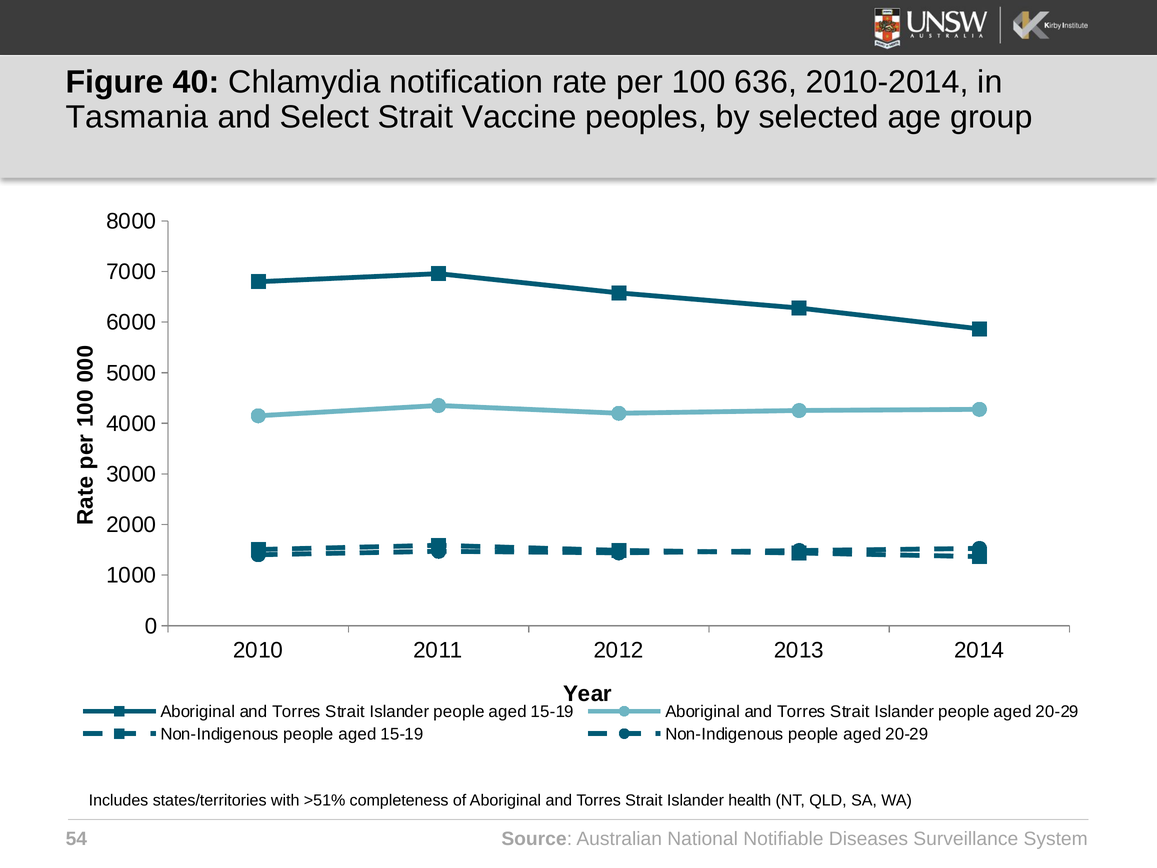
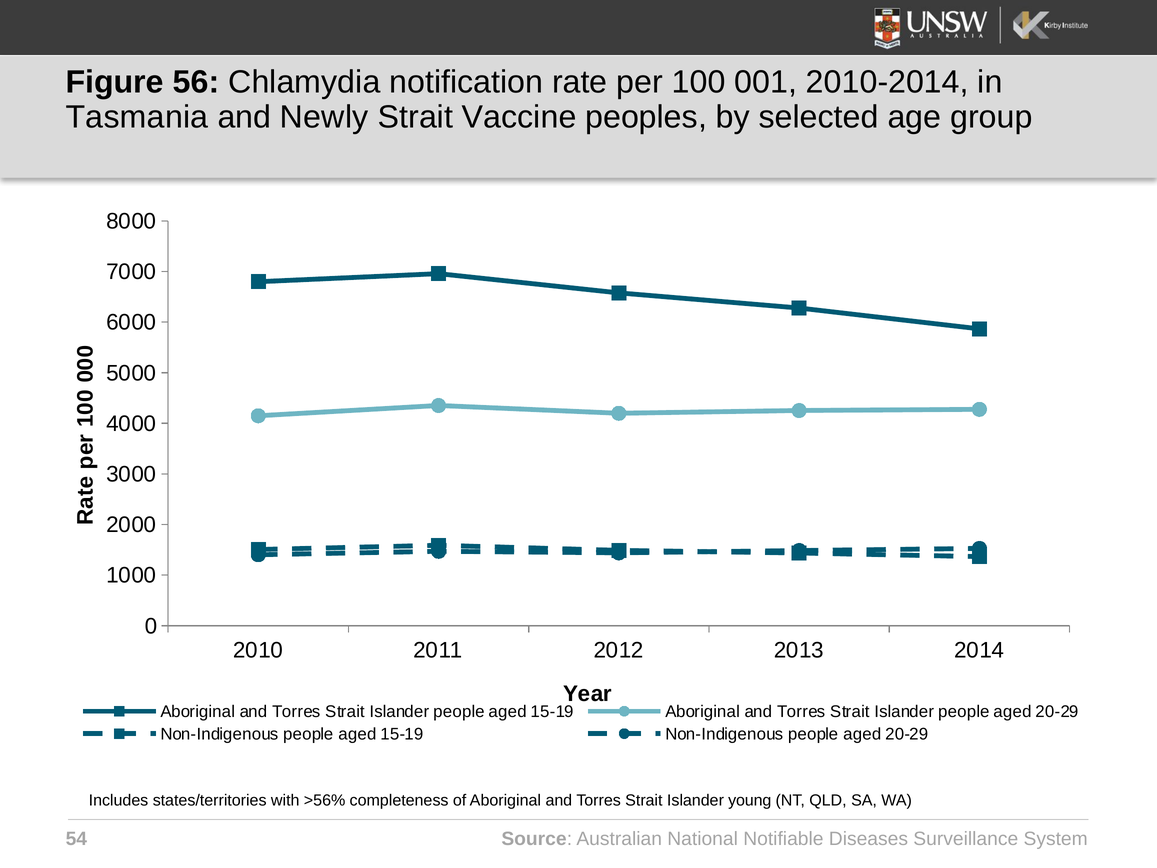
40: 40 -> 56 (196, 82)
636: 636 -> 001 (766, 82)
Select: Select -> Newly (324, 117)
>51%: >51% -> >56% (325, 800)
health: health -> young (750, 800)
